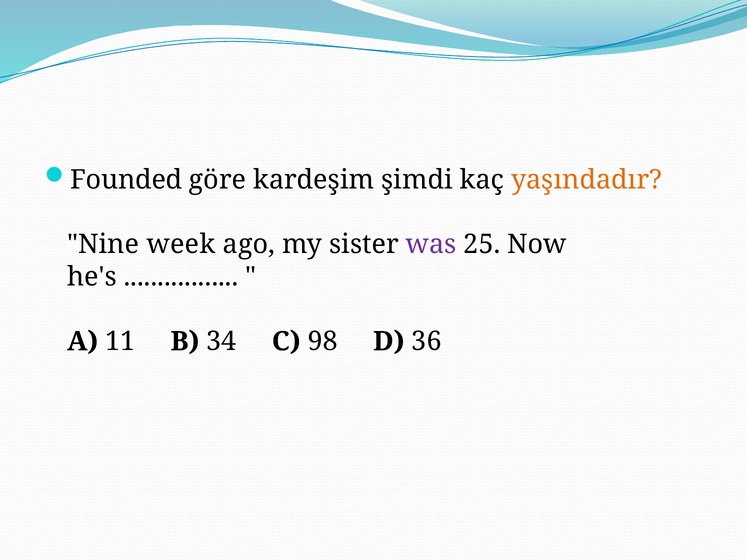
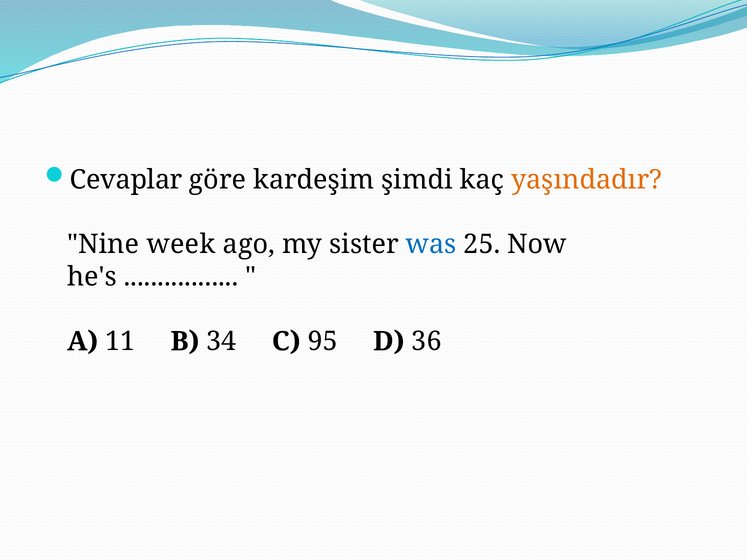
Founded: Founded -> Cevaplar (126, 180)
was colour: purple -> blue (431, 245)
98: 98 -> 95 (323, 342)
